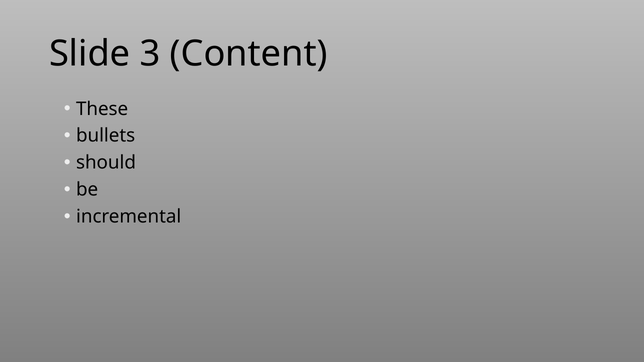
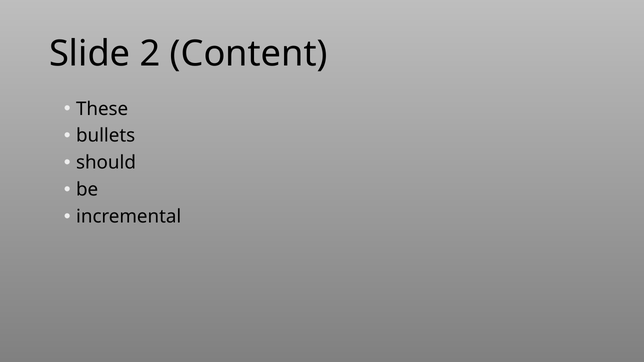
3: 3 -> 2 (150, 54)
